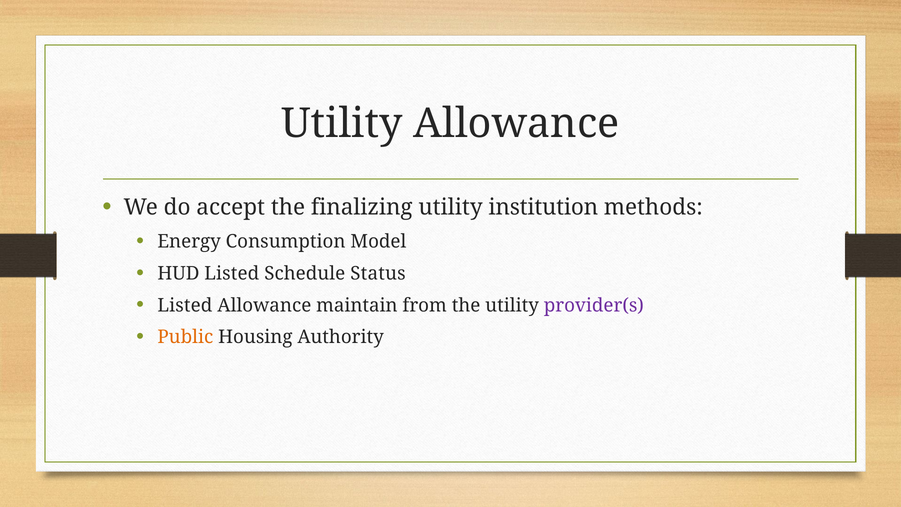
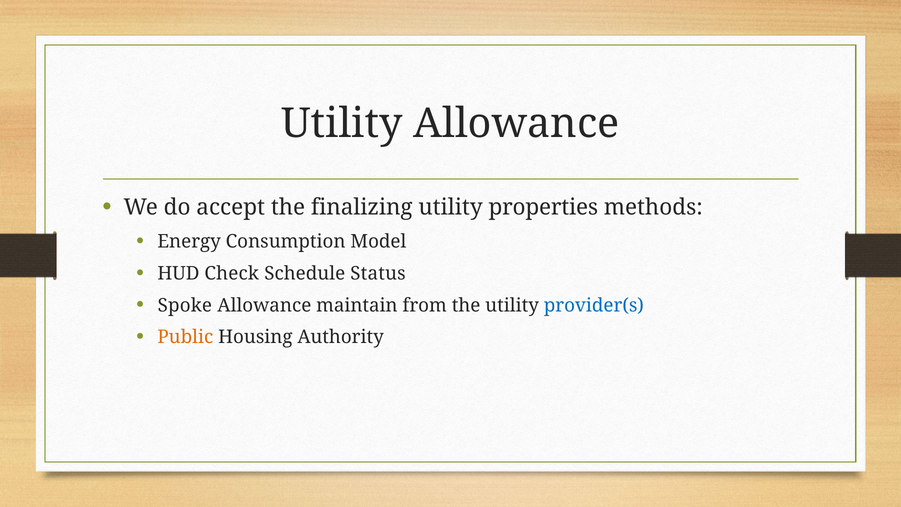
institution: institution -> properties (543, 207)
HUD Listed: Listed -> Check (232, 273)
Listed: Listed -> Spoke (185, 305)
provider(s colour: purple -> blue (594, 305)
